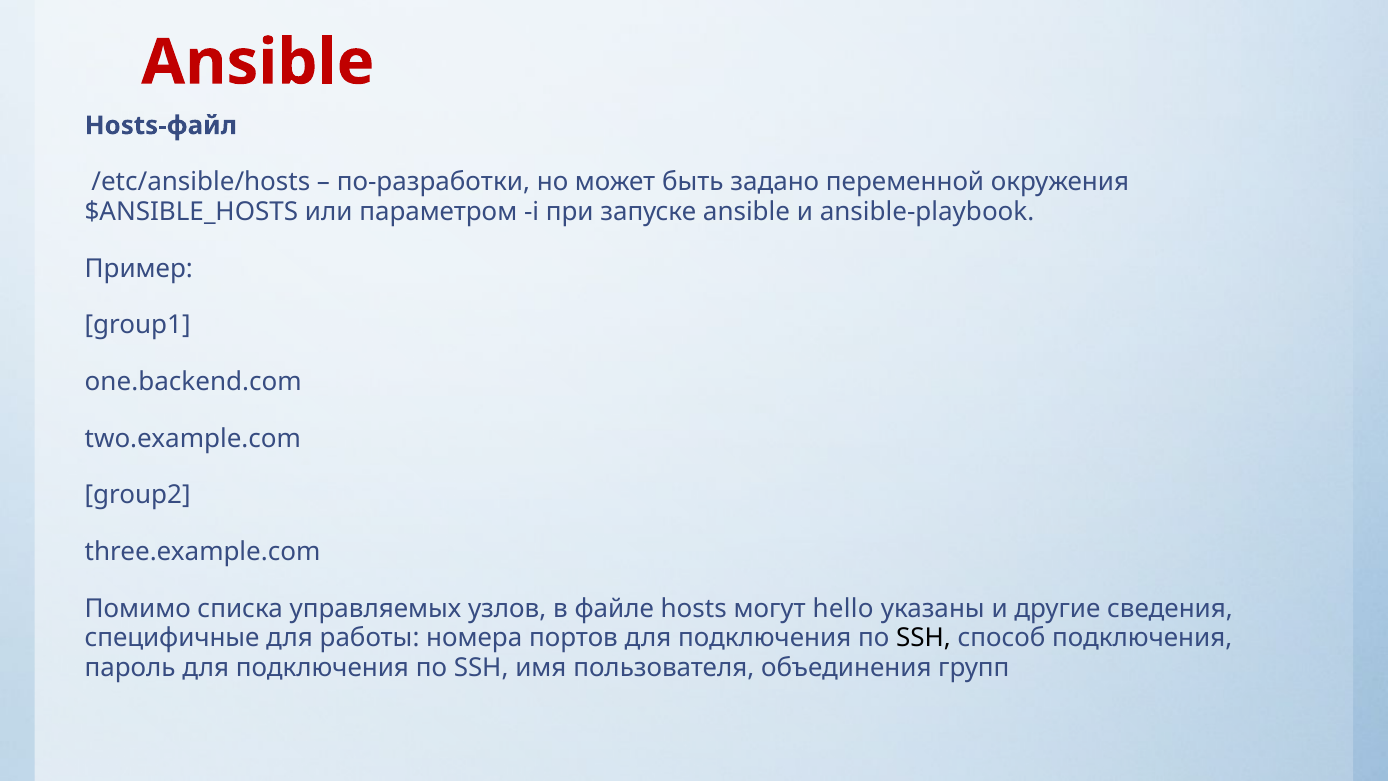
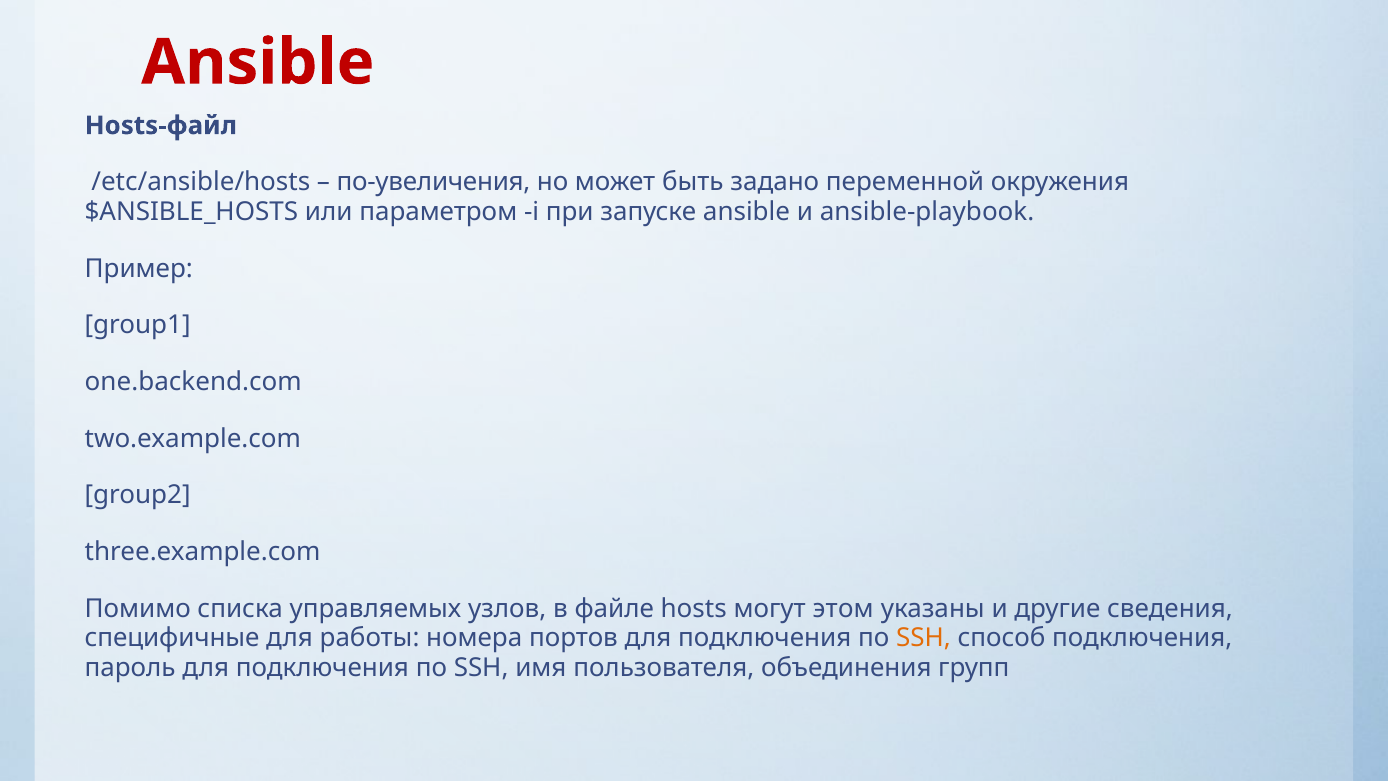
по-разработки: по-разработки -> по-увеличения (434, 182)
hello: hello -> этом (843, 608)
SSH colour: black -> orange (923, 638)
